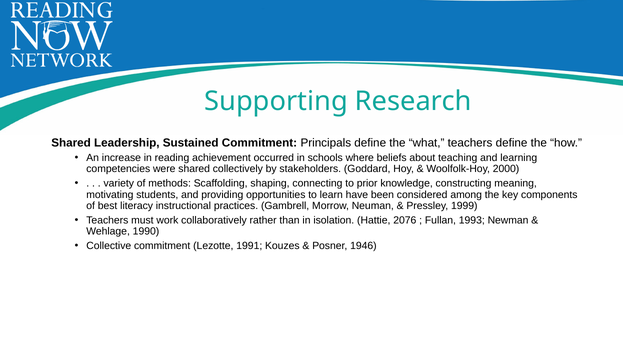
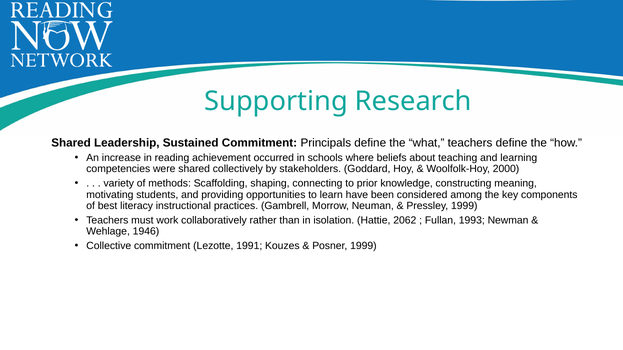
2076: 2076 -> 2062 (405, 221)
1990: 1990 -> 1946 (146, 232)
Posner 1946: 1946 -> 1999 (363, 246)
